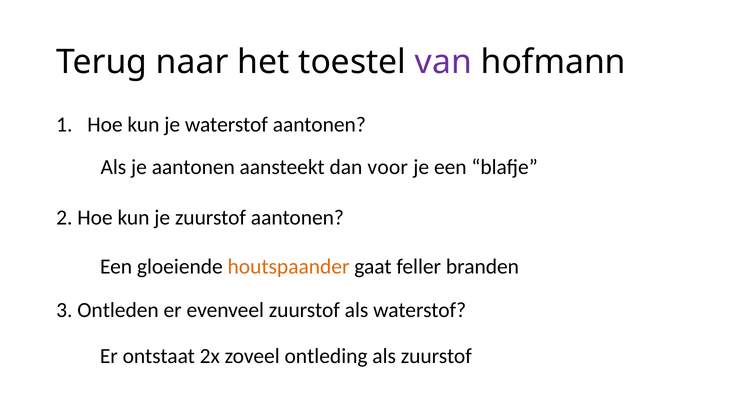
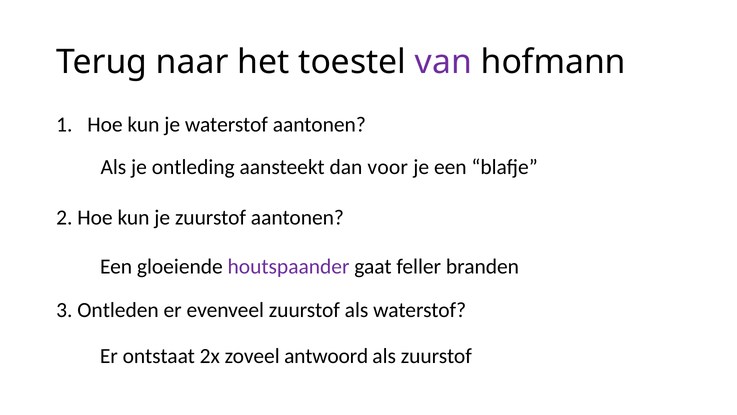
je aantonen: aantonen -> ontleding (193, 167)
houtspaander colour: orange -> purple (289, 266)
ontleding: ontleding -> antwoord (326, 356)
